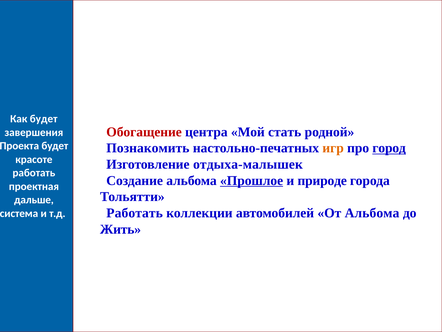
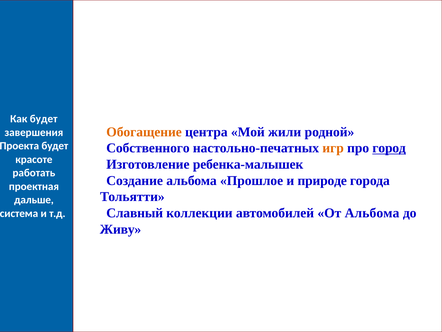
Обогащение colour: red -> orange (144, 132)
стать: стать -> жили (285, 132)
Познакомить: Познакомить -> Собственного (148, 148)
отдыха-малышек: отдыха-малышек -> ребенка-малышек (248, 164)
Прошлое underline: present -> none (252, 180)
Работать: Работать -> Славный (135, 213)
Жить: Жить -> Живу (121, 229)
